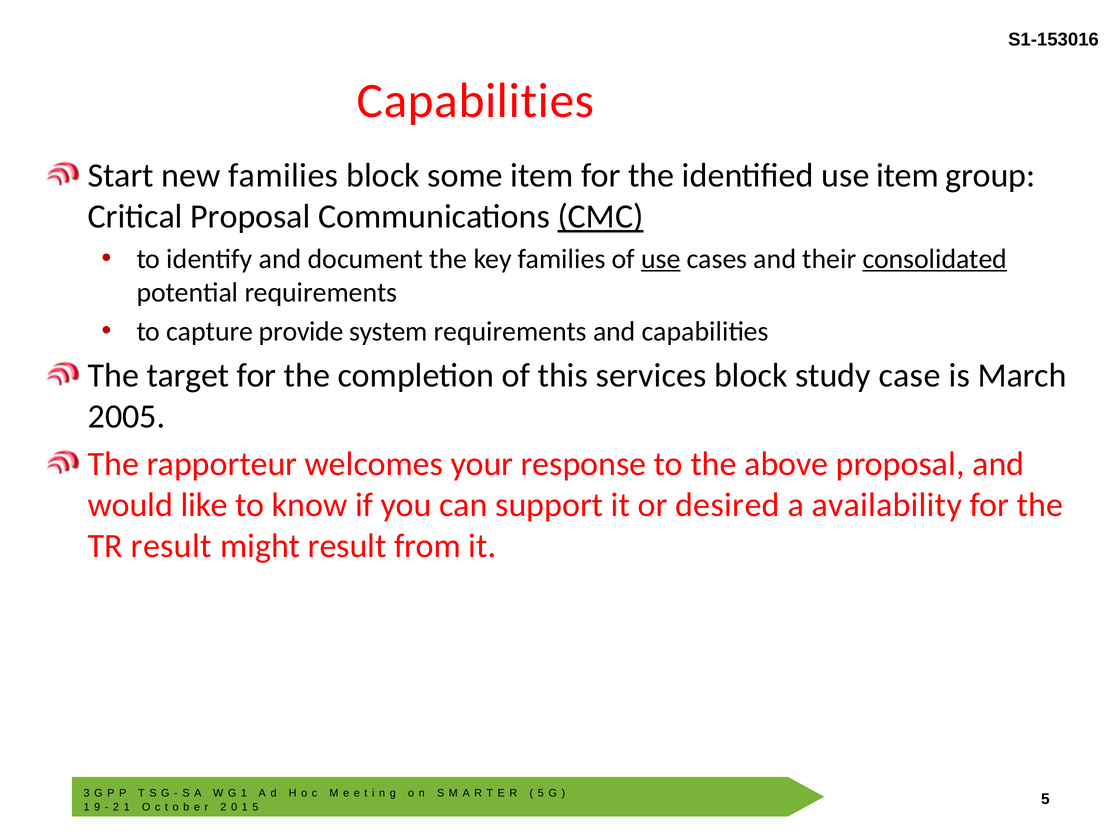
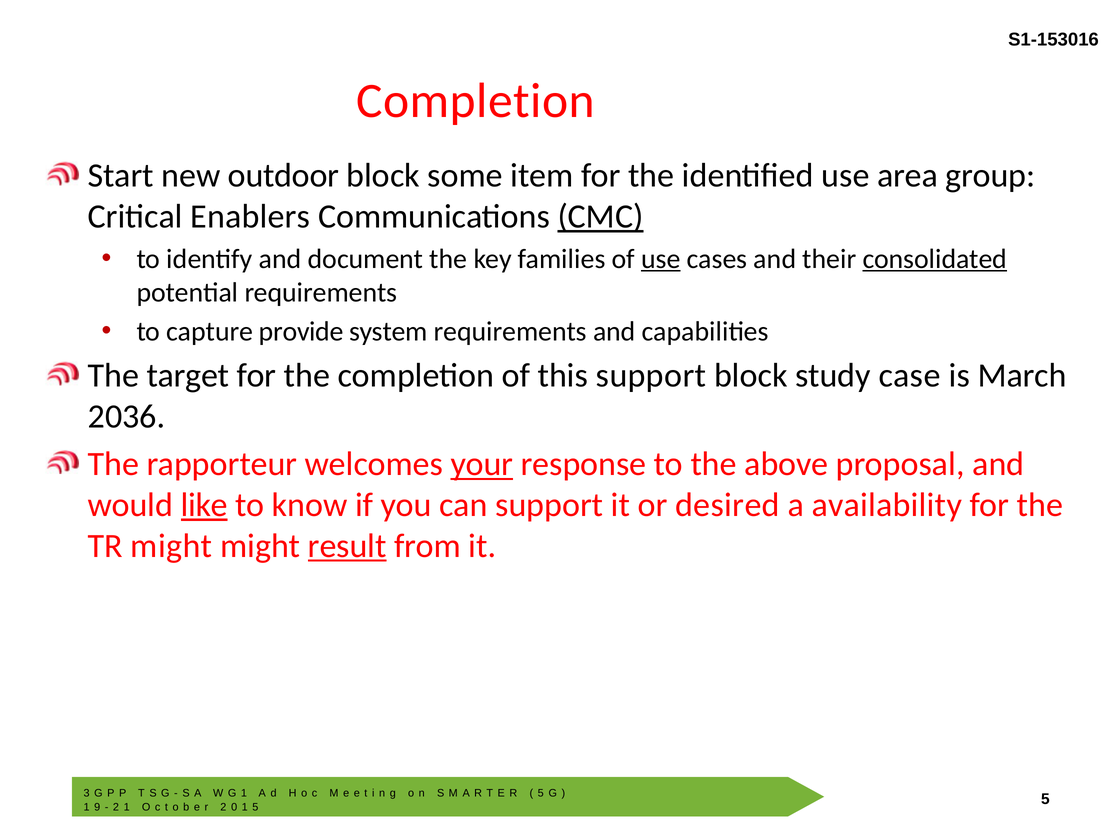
Capabilities: Capabilities -> Completion (475, 101)
new families: families -> outdoor (284, 176)
use item: item -> area (908, 176)
Critical Proposal: Proposal -> Enablers (250, 217)
this services: services -> support (651, 376)
2005: 2005 -> 2036 (127, 417)
your underline: none -> present (482, 464)
like underline: none -> present (204, 505)
TR result: result -> might (171, 546)
result underline: none -> present (347, 546)
